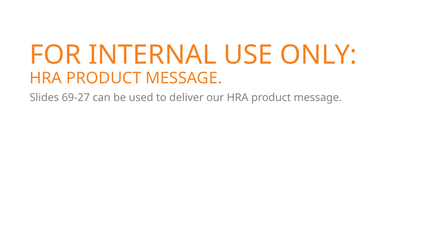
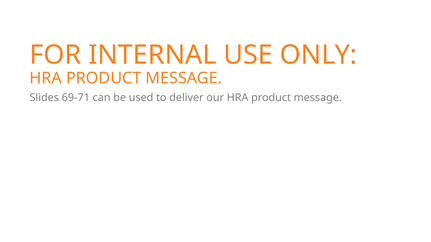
69-27: 69-27 -> 69-71 (76, 98)
